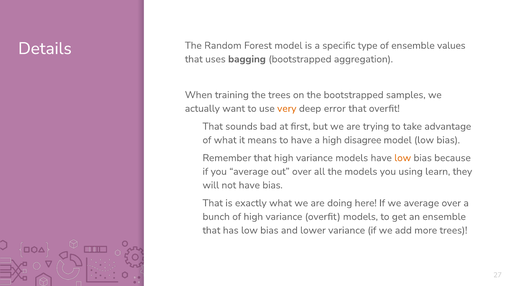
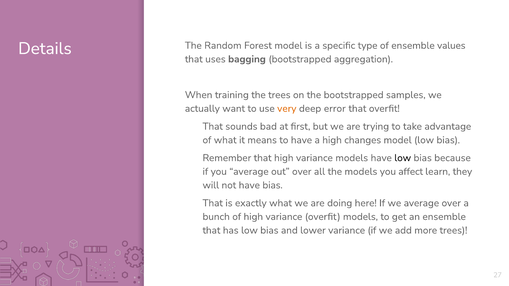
disagree: disagree -> changes (363, 140)
low colour: orange -> black (403, 158)
using: using -> affect (411, 172)
